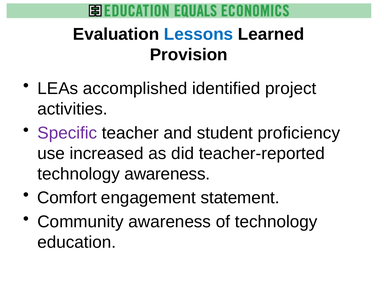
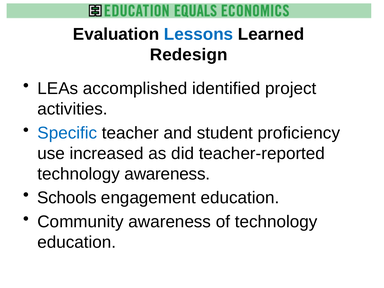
Provision: Provision -> Redesign (189, 55)
Specific colour: purple -> blue (67, 133)
Comfort: Comfort -> Schools (67, 198)
engagement statement: statement -> education (240, 198)
